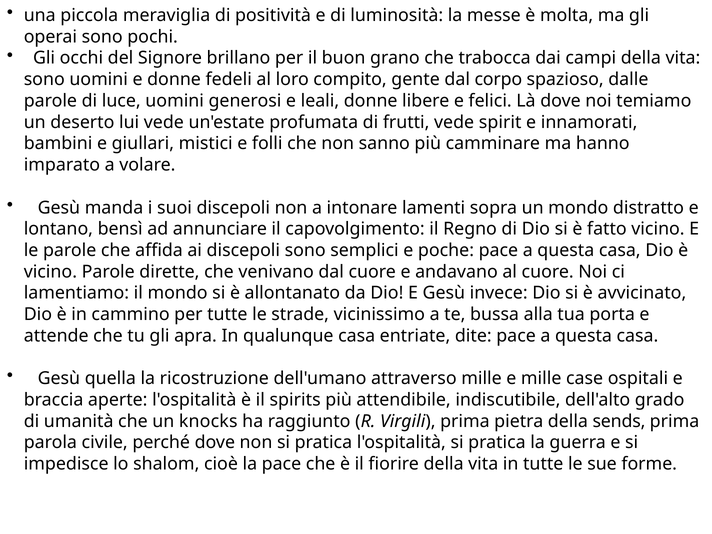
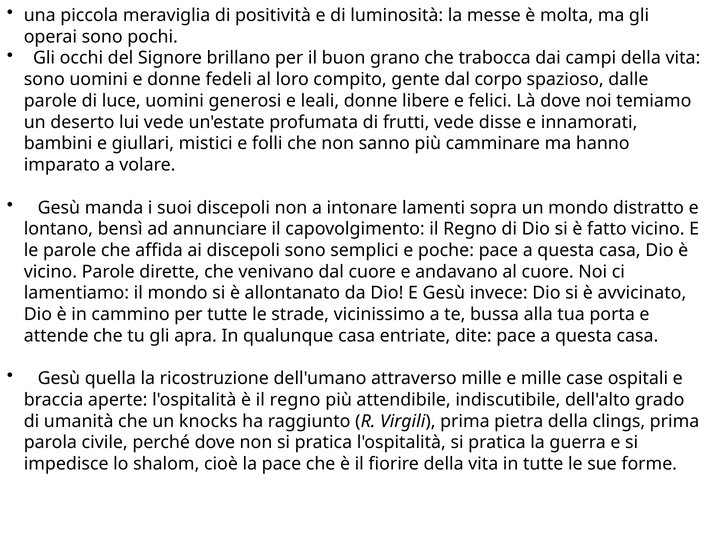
spirit: spirit -> disse (500, 122)
è il spirits: spirits -> regno (295, 400)
sends: sends -> clings (619, 421)
